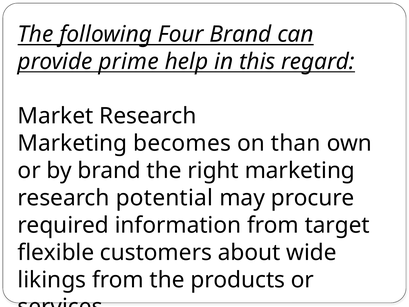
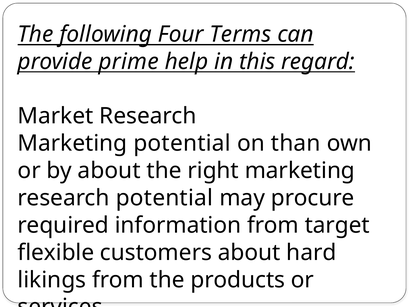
Four Brand: Brand -> Terms (240, 34)
Marketing becomes: becomes -> potential (182, 143)
by brand: brand -> about (109, 171)
wide: wide -> hard (311, 252)
